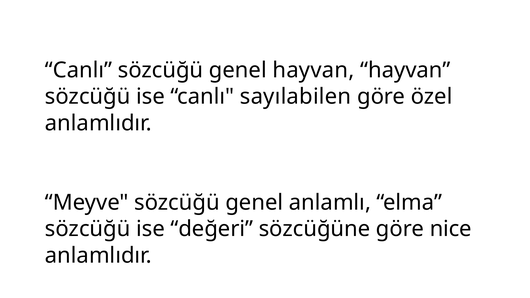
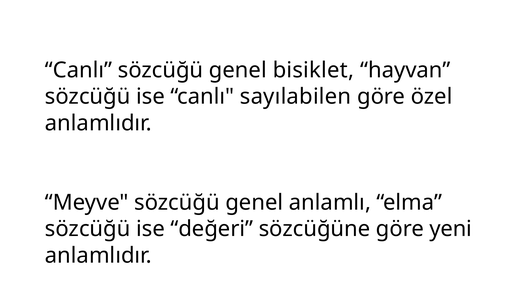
genel hayvan: hayvan -> bisiklet (313, 70)
nice: nice -> yeni (451, 229)
